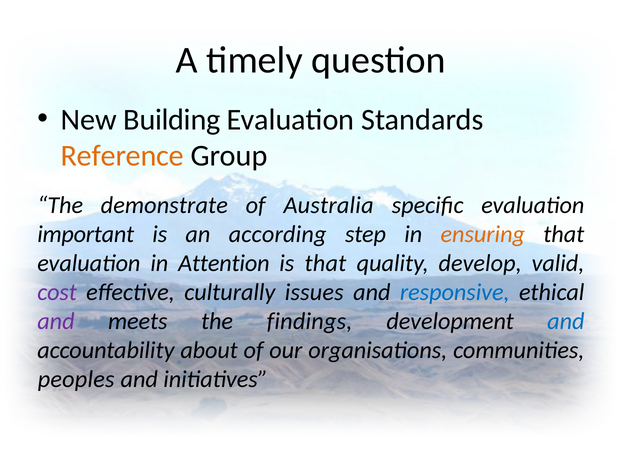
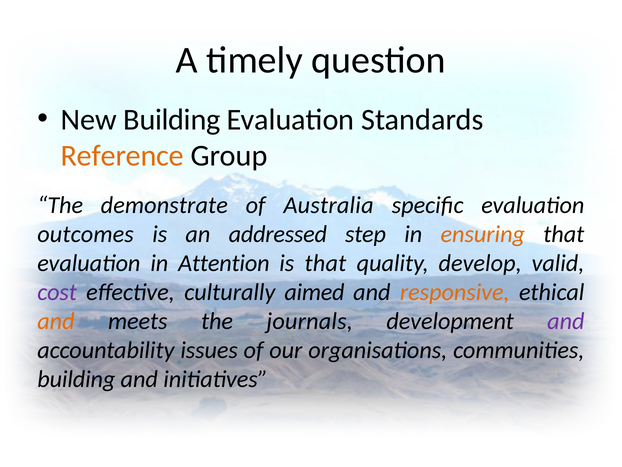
important: important -> outcomes (86, 234)
according: according -> addressed (278, 234)
issues: issues -> aimed (314, 292)
responsive colour: blue -> orange (455, 292)
and colour: purple -> orange (56, 321)
findings: findings -> journals (310, 321)
and colour: blue -> purple (566, 321)
about: about -> issues (209, 350)
peoples: peoples -> building (76, 379)
